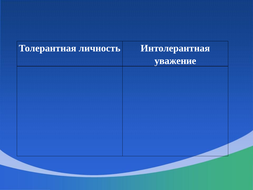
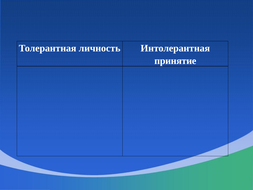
уважение: уважение -> принятие (175, 61)
